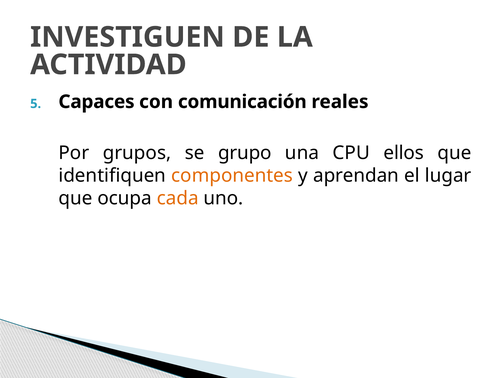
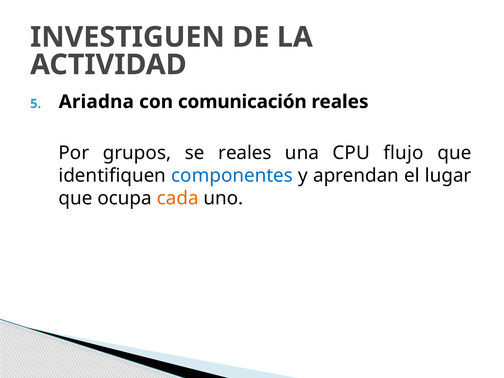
Capaces: Capaces -> Ariadna (96, 102)
se grupo: grupo -> reales (245, 153)
ellos: ellos -> flujo (404, 153)
componentes colour: orange -> blue (232, 175)
